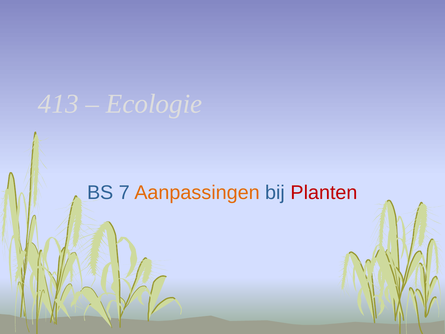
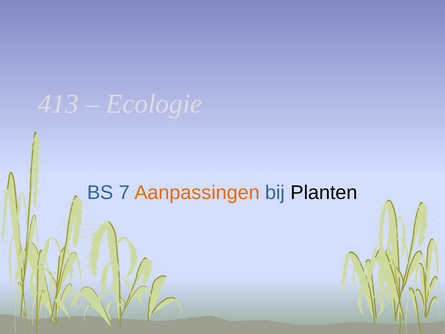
Planten colour: red -> black (324, 192)
